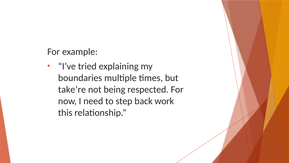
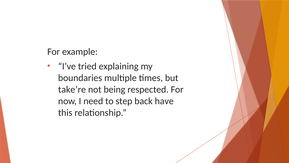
work: work -> have (164, 101)
